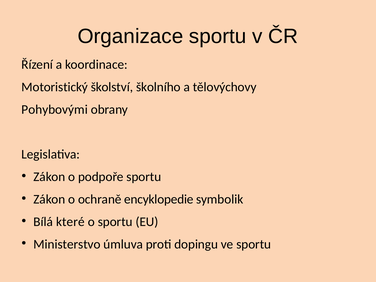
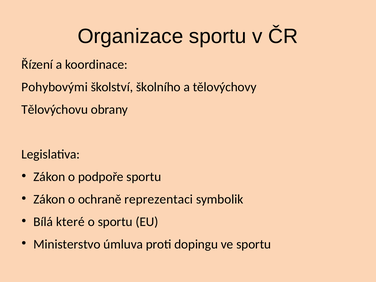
Motoristický: Motoristický -> Pohybovými (55, 87)
Pohybovými: Pohybovými -> Tělovýchovu (55, 109)
encyklopedie: encyklopedie -> reprezentaci (159, 199)
